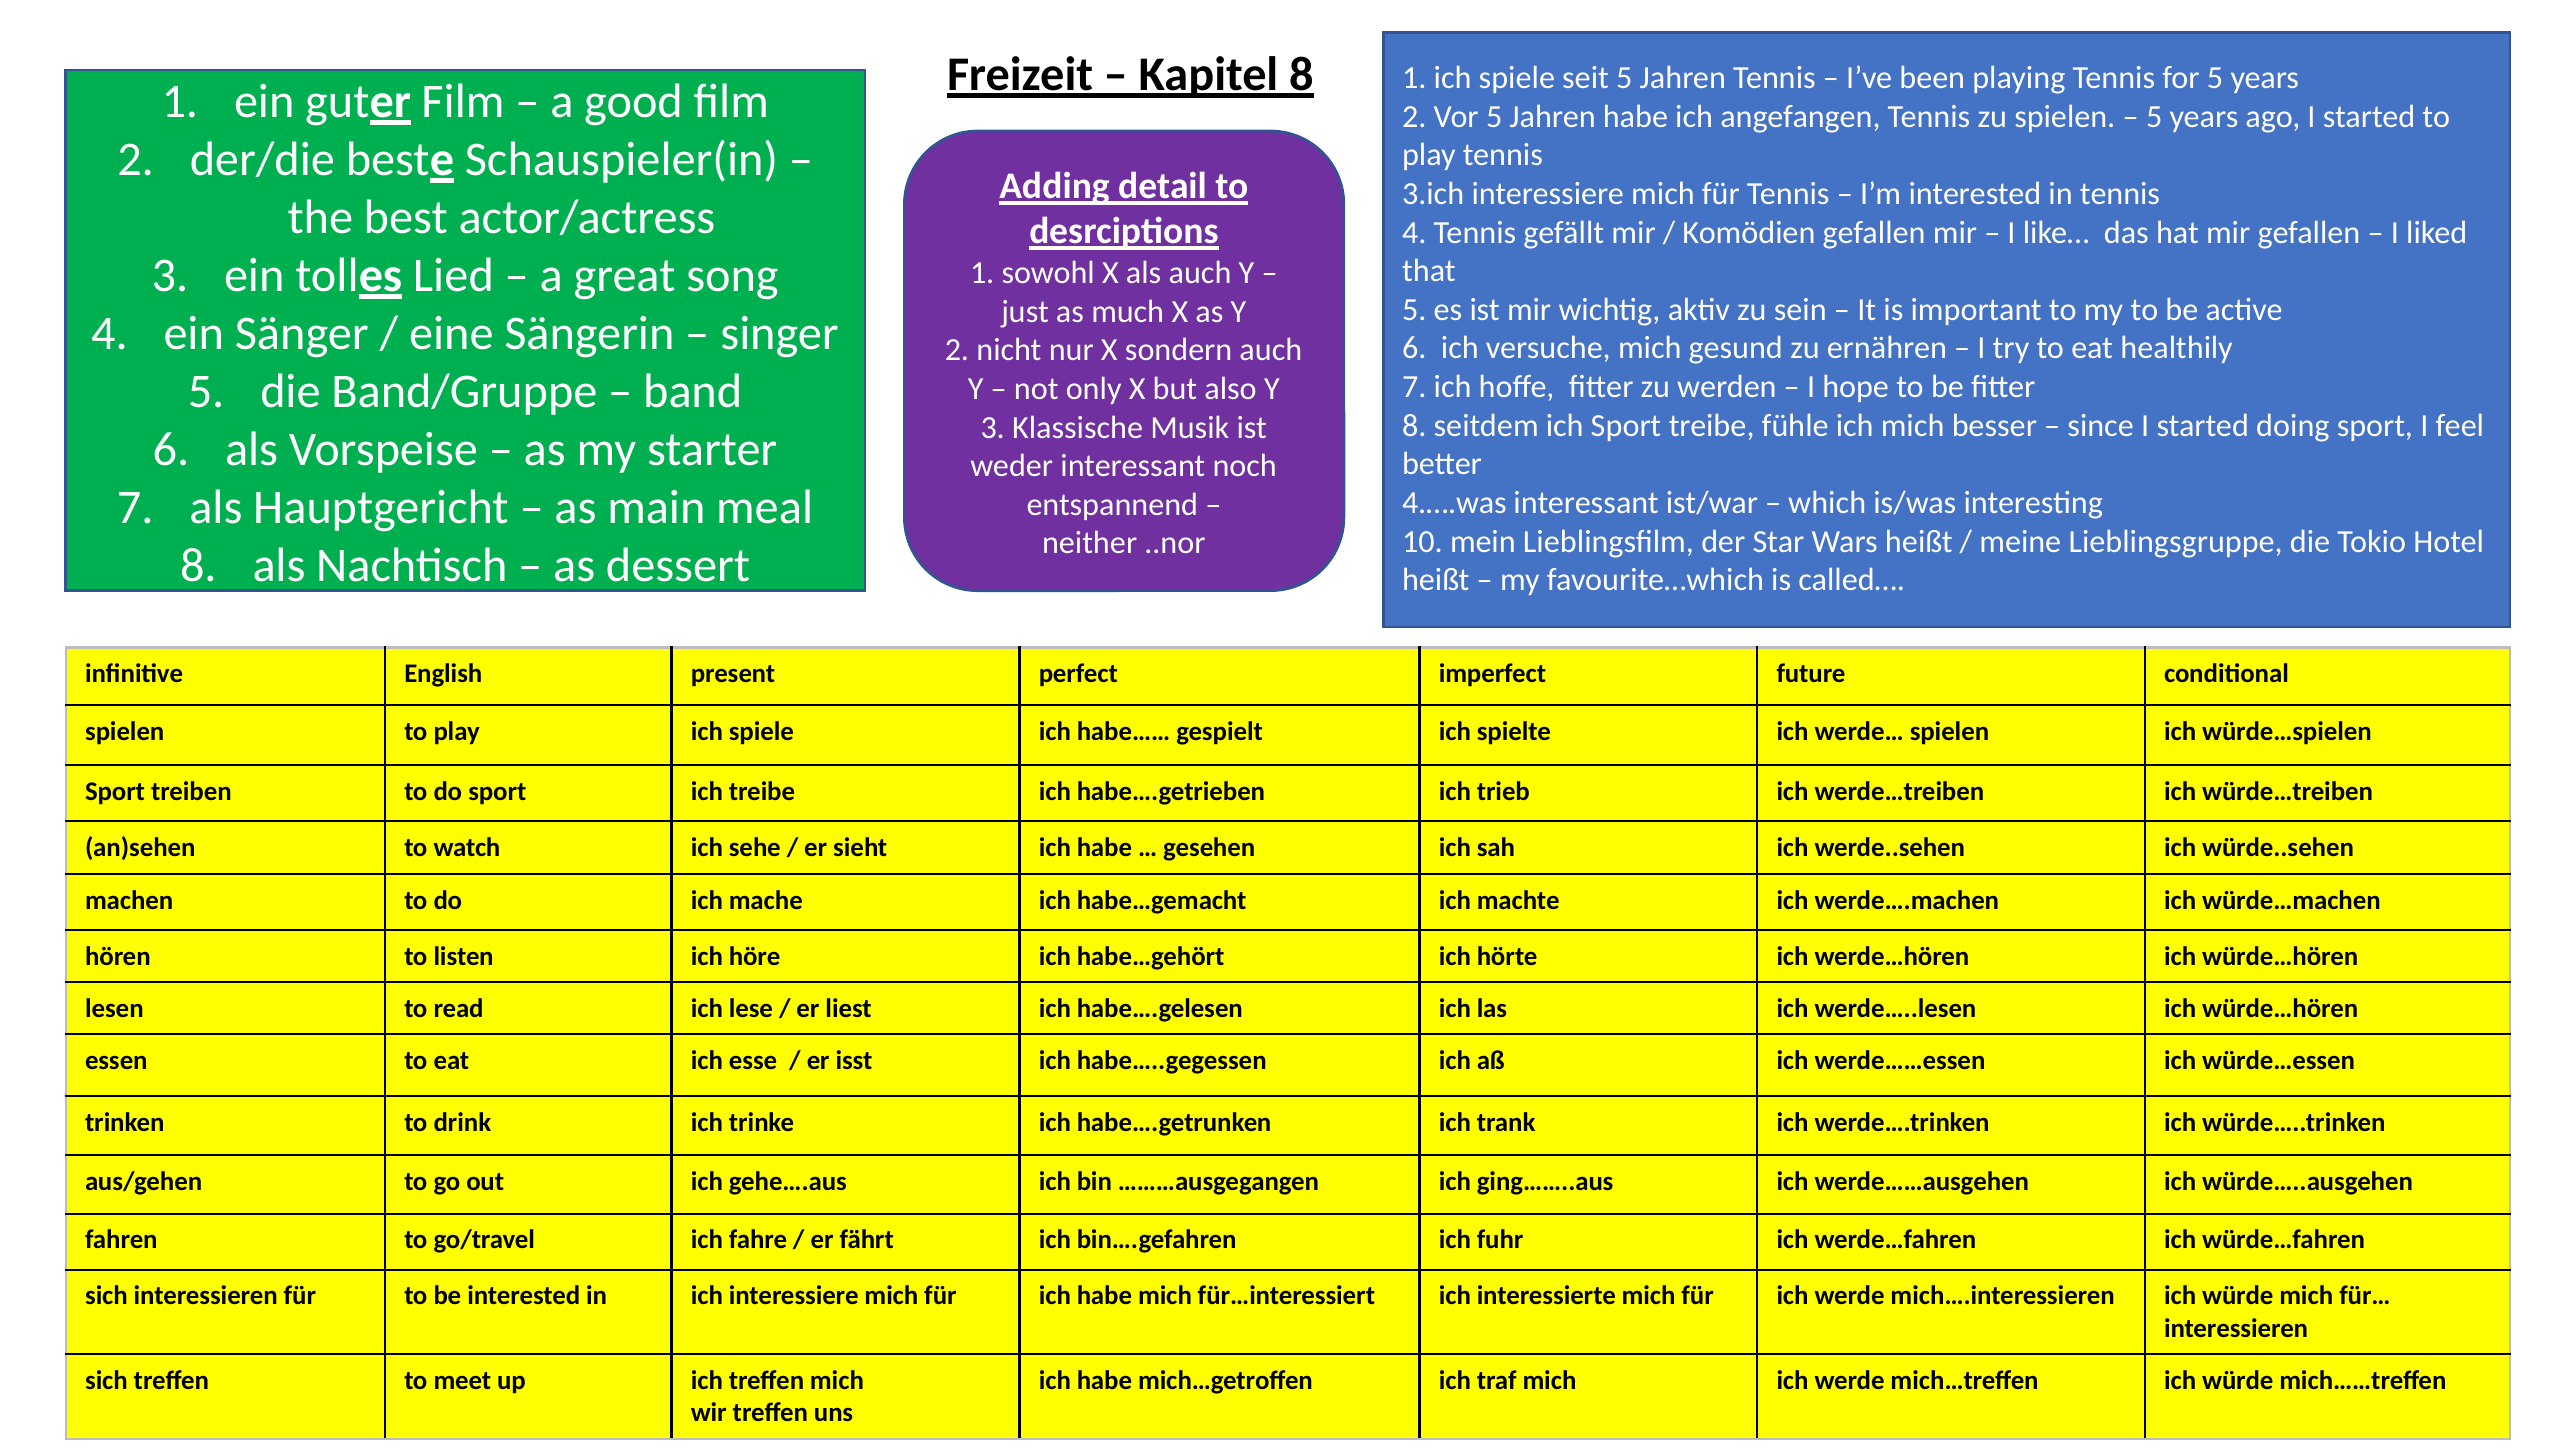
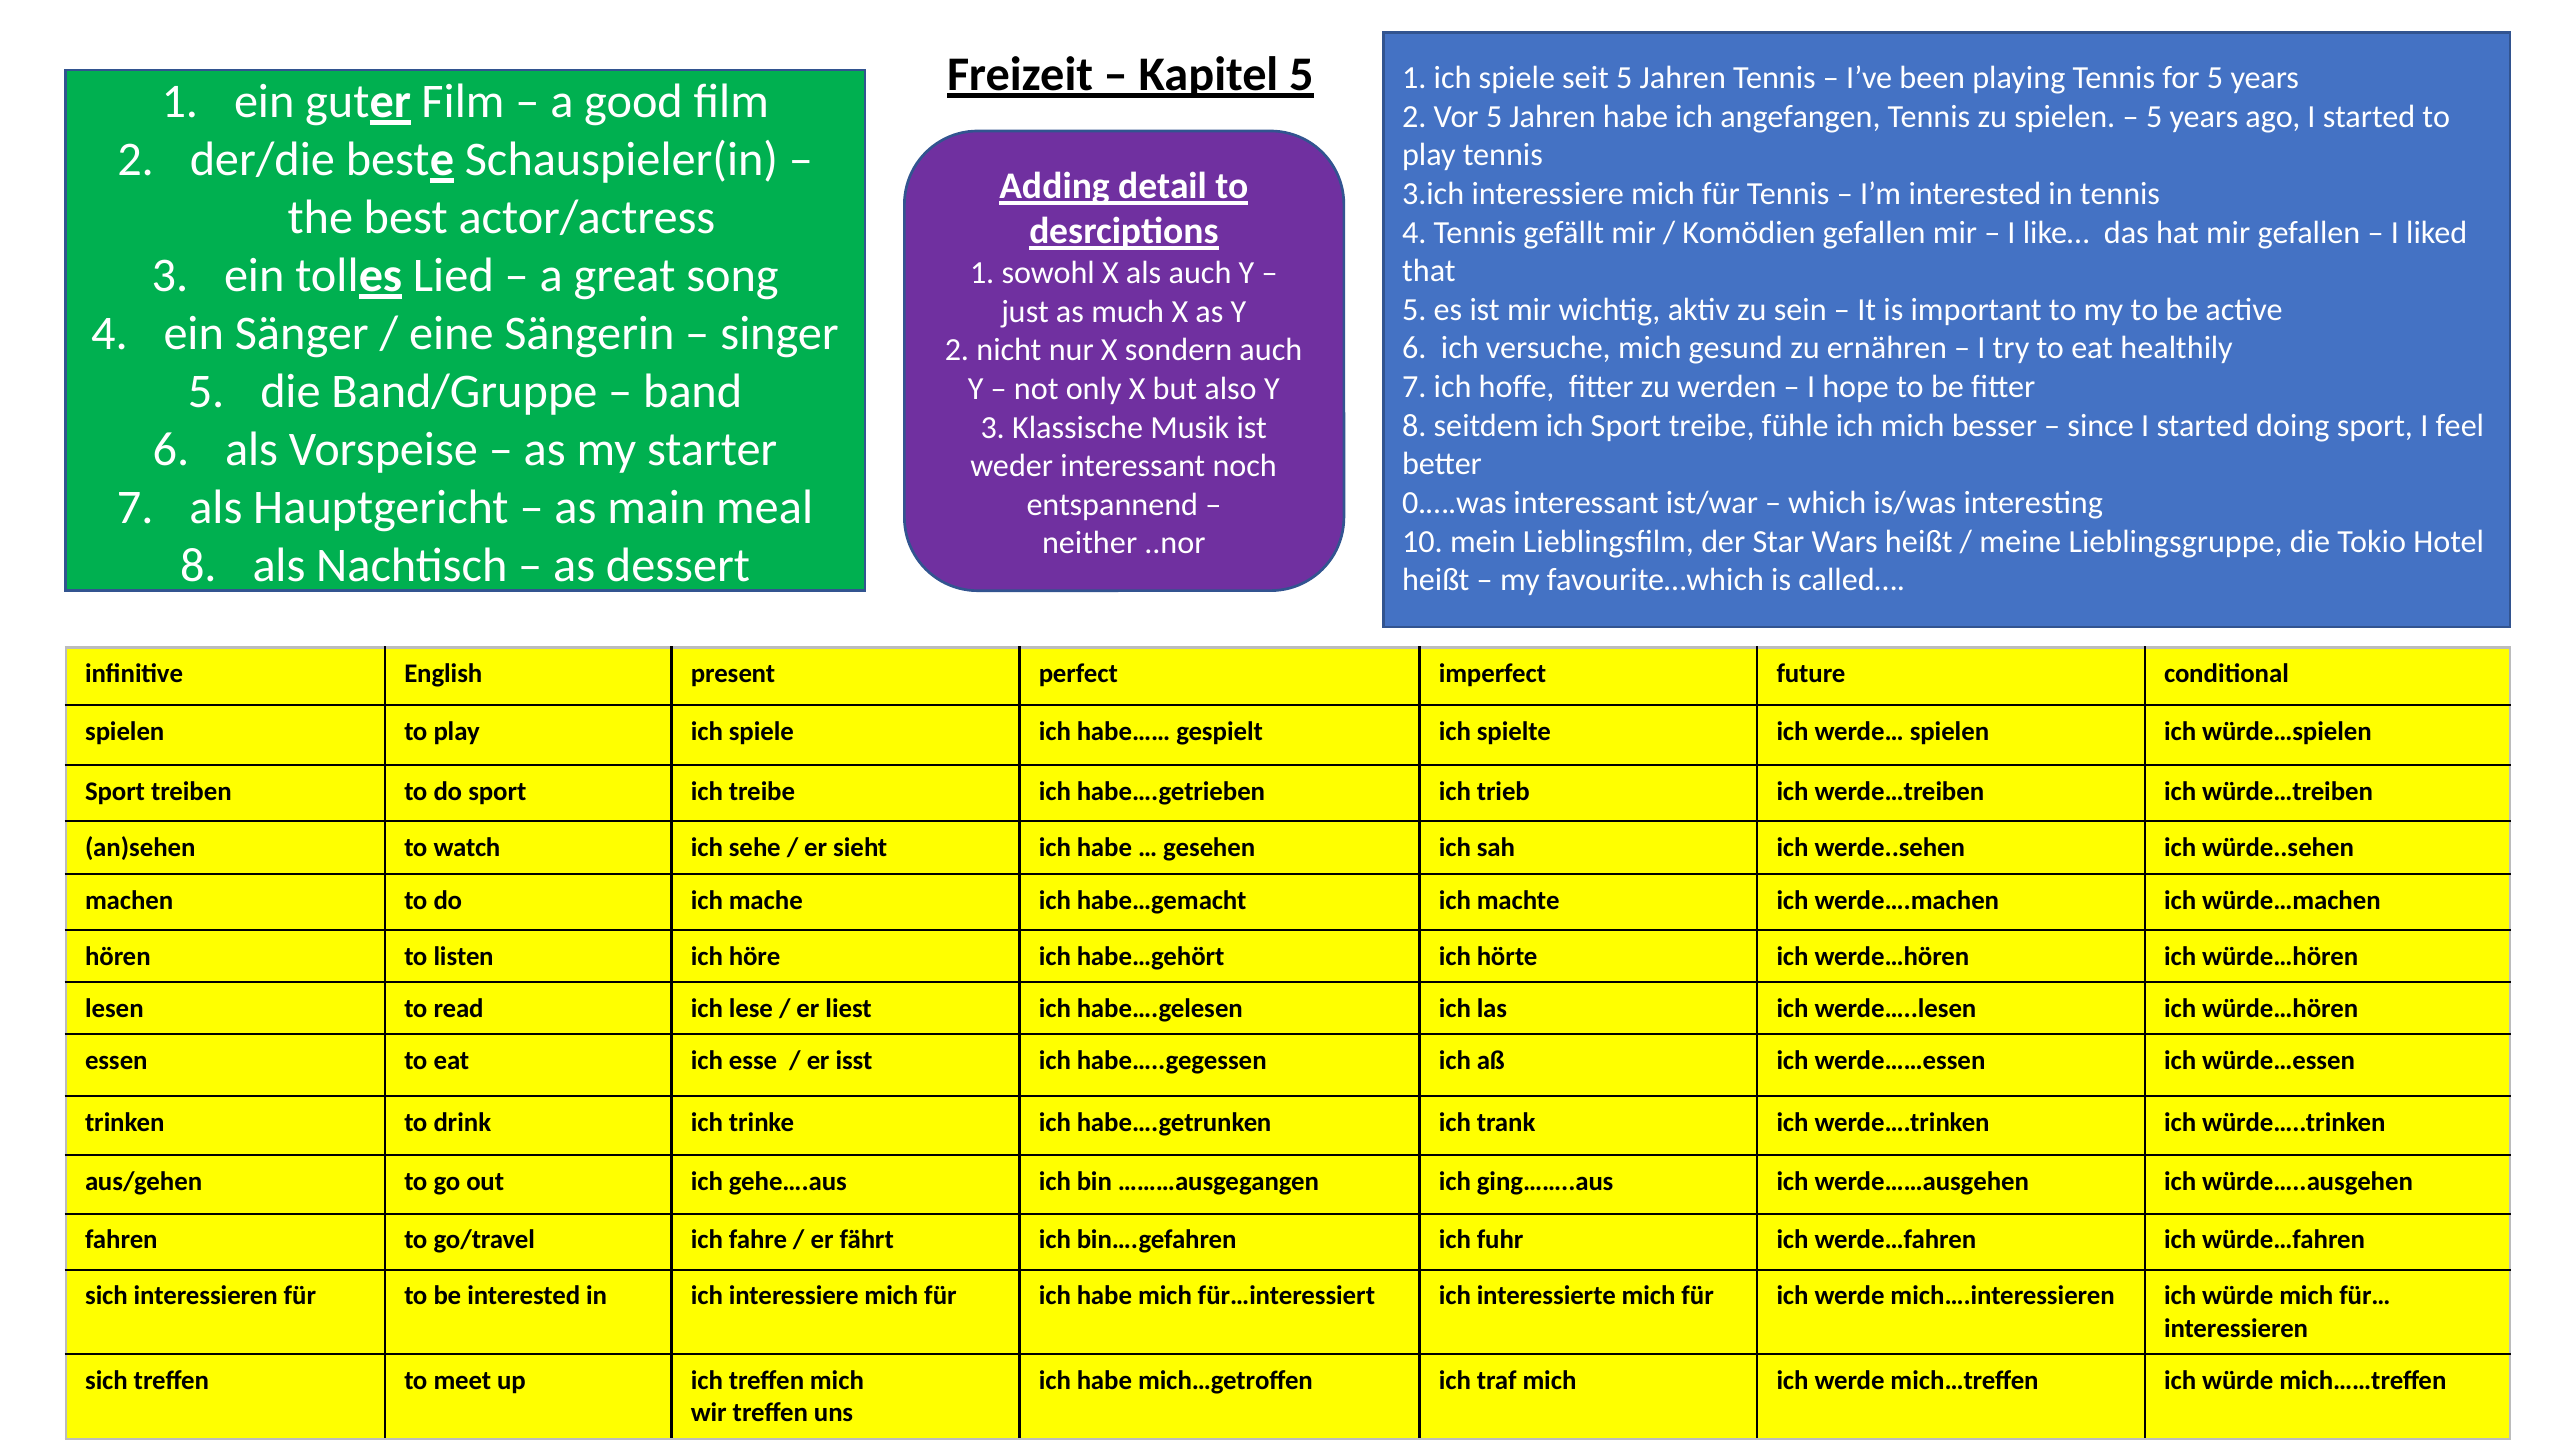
Kapitel 8: 8 -> 5 (1301, 75)
4.….was: 4.….was -> 0.….was (1454, 503)
